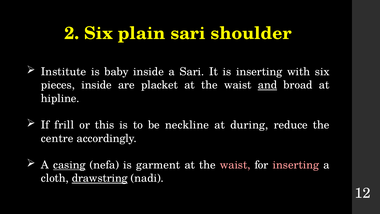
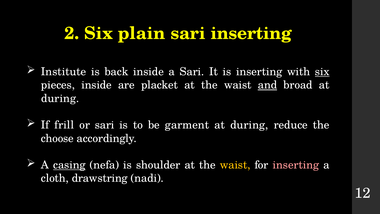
sari shoulder: shoulder -> inserting (251, 33)
baby: baby -> back (116, 72)
six underline: none -> present (322, 72)
hipline: hipline -> during (60, 98)
or this: this -> sari (105, 125)
neckline: neckline -> garment (187, 125)
centre: centre -> choose (57, 138)
garment: garment -> shoulder (158, 165)
waist colour: pink -> yellow (235, 165)
drawstring underline: present -> none (100, 178)
